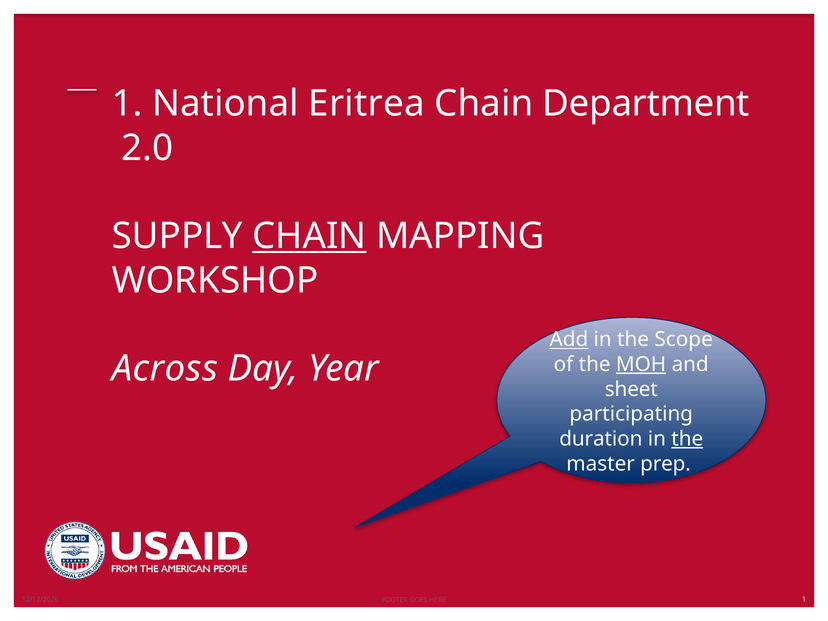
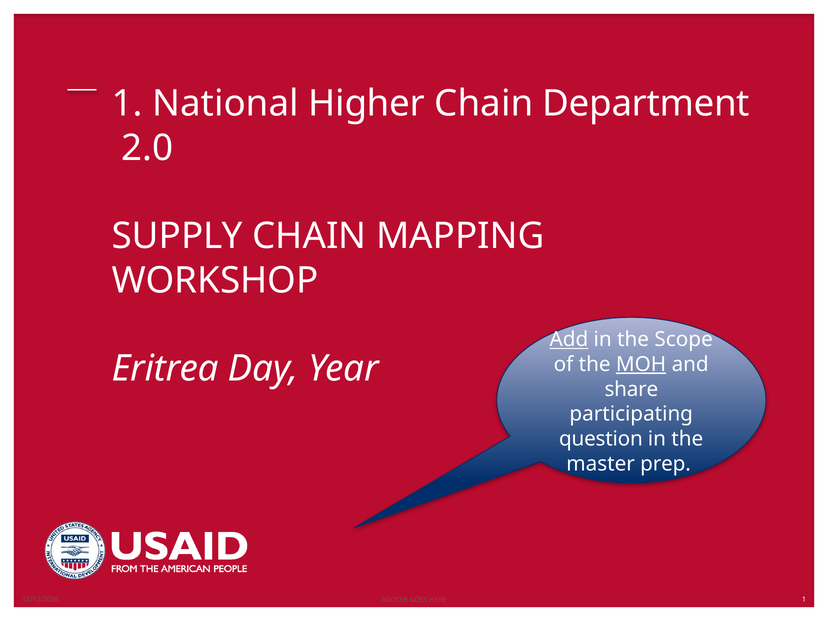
Eritrea: Eritrea -> Higher (367, 104)
CHAIN underline: present -> none (309, 236)
Across: Across -> Eritrea (165, 369)
sheet: sheet -> share (631, 389)
duration: duration -> question (601, 439)
the underline: present -> none (687, 439)
